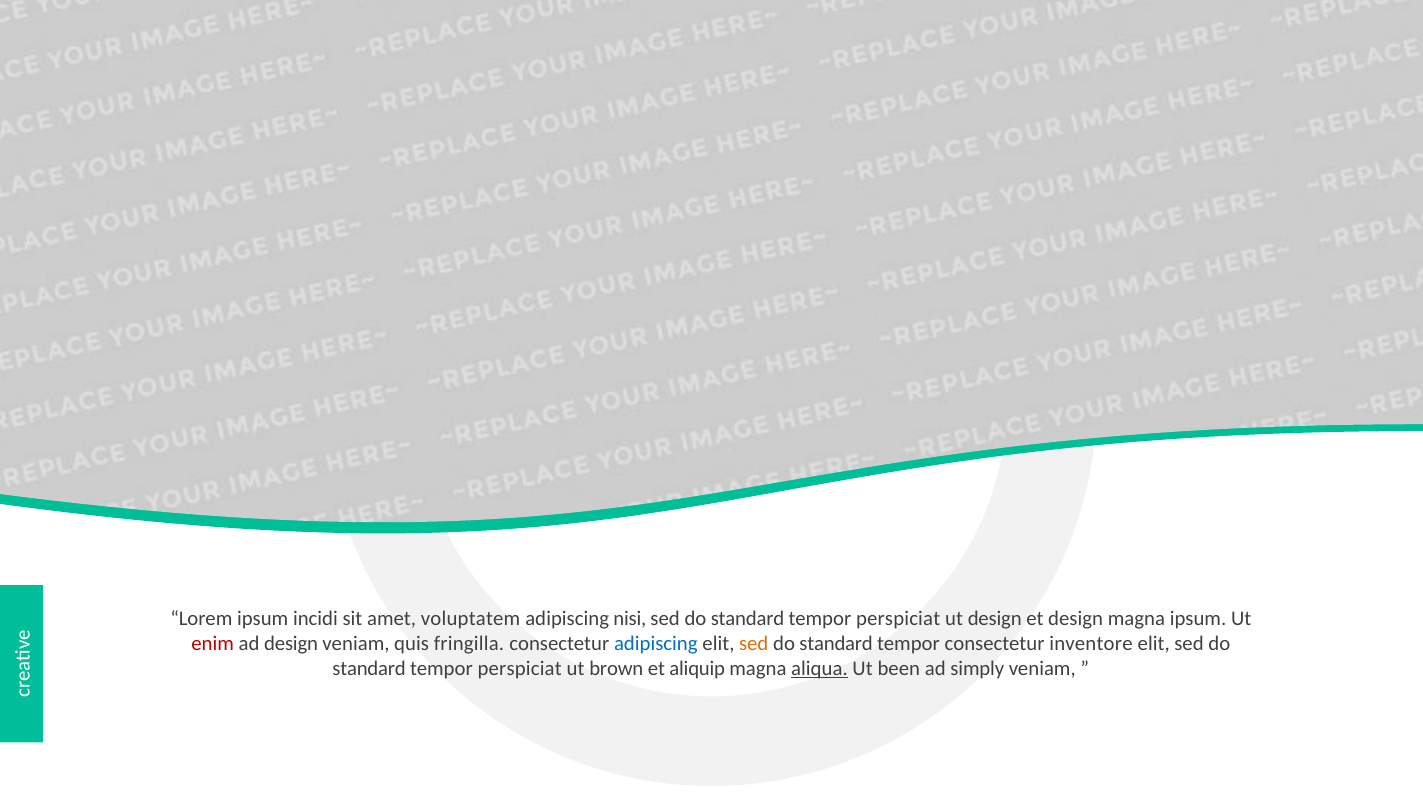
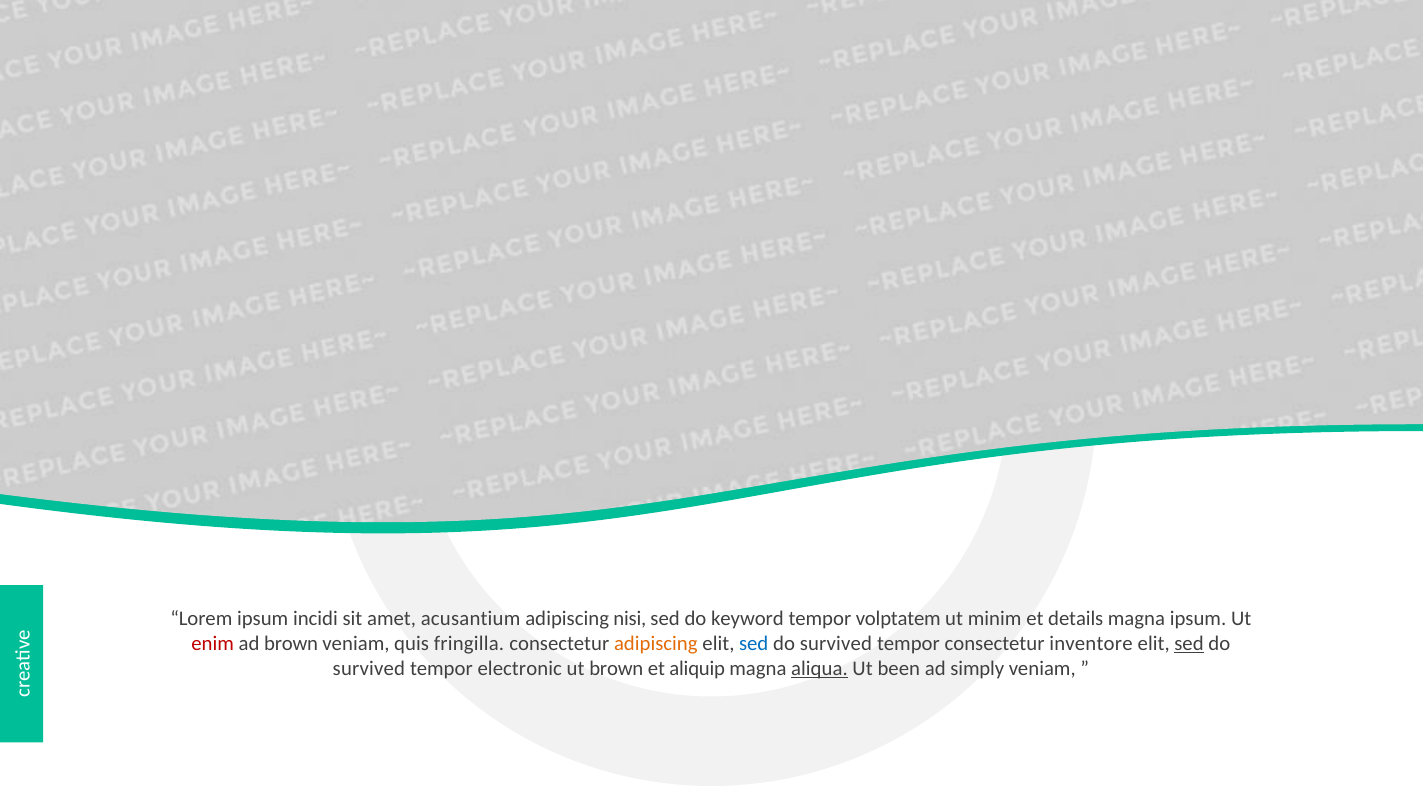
voluptatem: voluptatem -> acusantium (471, 618)
standard: standard -> keyword (747, 618)
perspiciat: perspiciat -> volptatem (898, 618)
ut design: design -> minim (995, 618)
et design: design -> details (1076, 618)
ad design: design -> brown (291, 643)
adipiscing colour: blue -> orange (656, 643)
sed colour: orange -> blue (754, 643)
standard: standard -> survived (836, 643)
sed underline: none -> present (1189, 643)
standard: standard -> survived (369, 668)
perspiciat: perspiciat -> electronic (520, 668)
